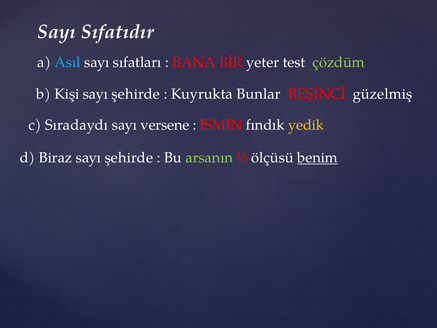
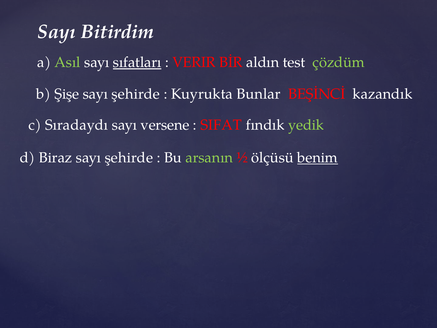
Sıfatıdır: Sıfatıdır -> Bitirdim (117, 32)
Asıl colour: light blue -> light green (68, 62)
sıfatları underline: none -> present (137, 62)
BANA: BANA -> VERIR (194, 62)
yeter: yeter -> aldın (263, 62)
Kişi: Kişi -> Şişe (67, 94)
güzelmiş: güzelmiş -> kazandık (383, 94)
ISMIN: ISMIN -> SIFAT (221, 125)
yedik colour: yellow -> light green (306, 125)
